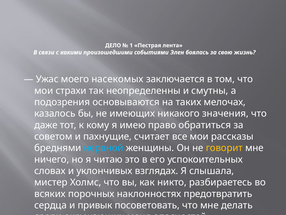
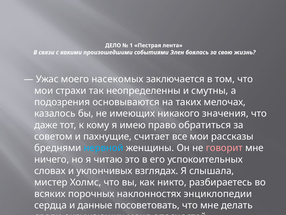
говорит colour: yellow -> pink (224, 148)
предотвратить: предотвратить -> энциклопедии (218, 193)
привык: привык -> данные (95, 205)
